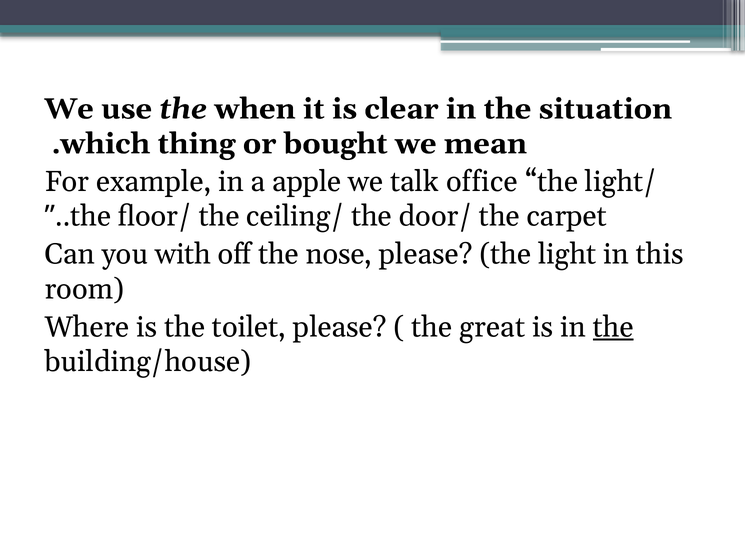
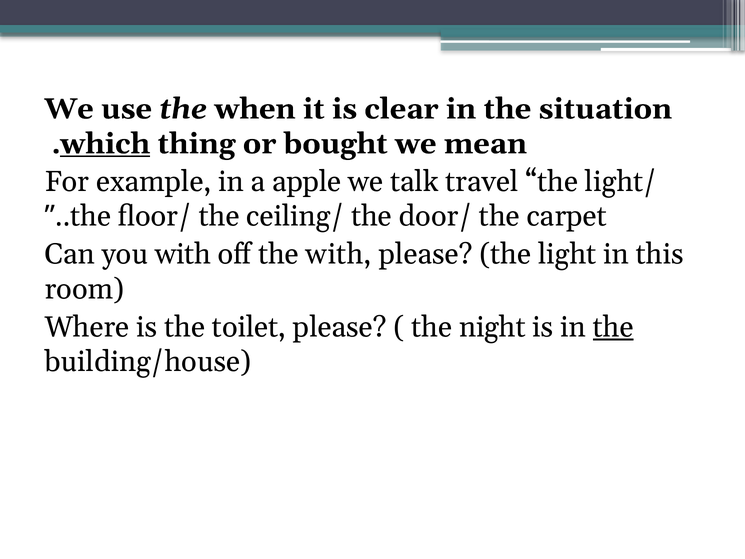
which underline: none -> present (105, 144)
office: office -> travel (482, 182)
the nose: nose -> with (339, 254)
great: great -> night (492, 327)
